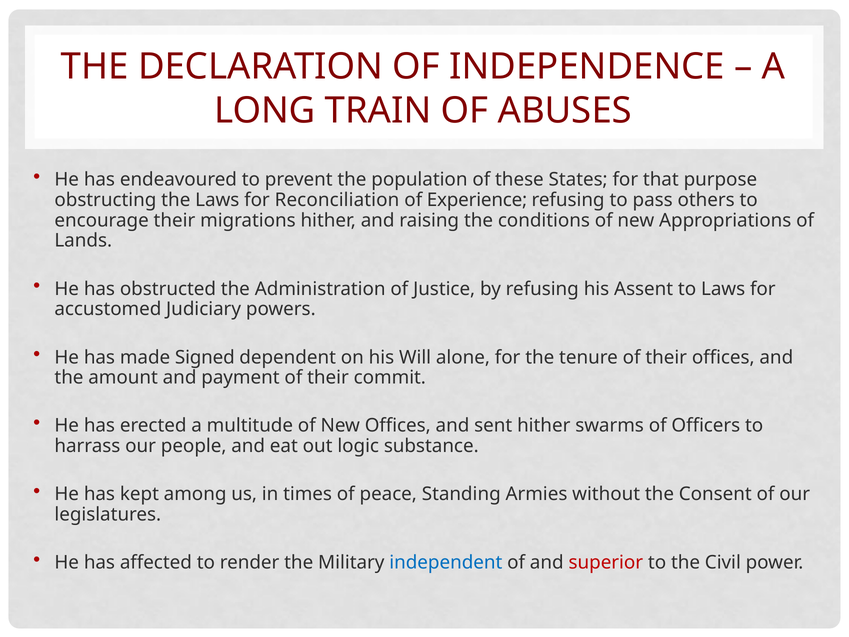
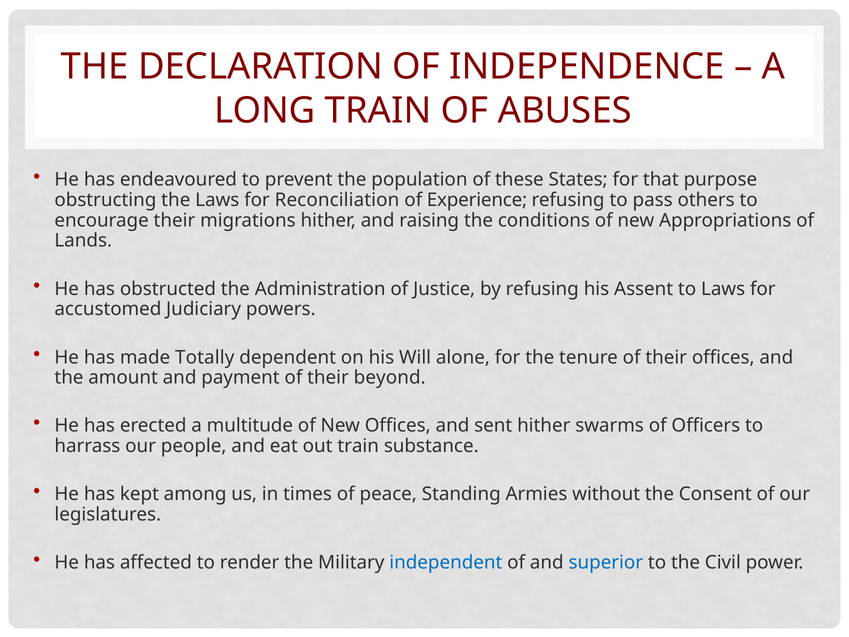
Signed: Signed -> Totally (205, 357)
commit: commit -> beyond (390, 377)
out logic: logic -> train (358, 446)
superior colour: red -> blue (606, 562)
